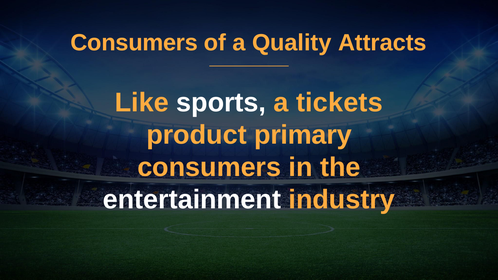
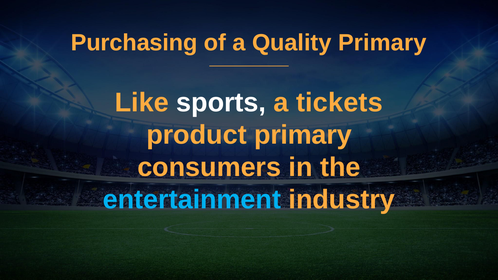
Consumers: Consumers -> Purchasing (134, 43)
Quality Attracts: Attracts -> Primary (382, 43)
entertainment colour: white -> light blue (192, 200)
